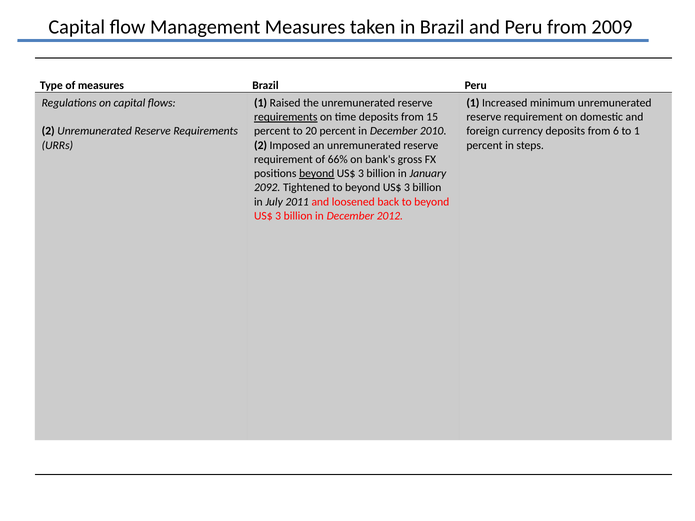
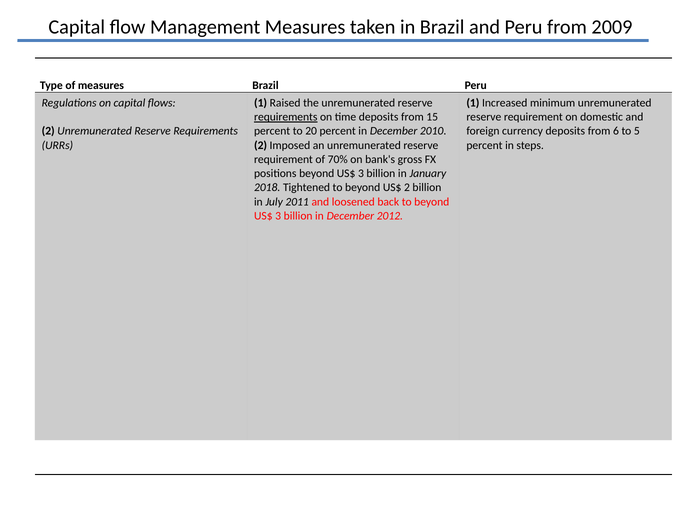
to 1: 1 -> 5 (637, 131)
66%: 66% -> 70% (338, 159)
beyond underline: present -> none (317, 174)
2092: 2092 -> 2018 (267, 188)
3: 3 -> 2 (407, 188)
